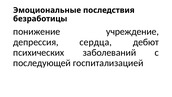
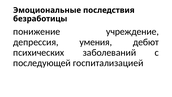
сердца: сердца -> умения (96, 42)
